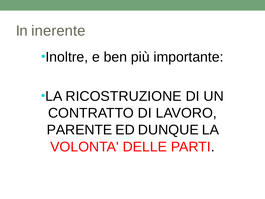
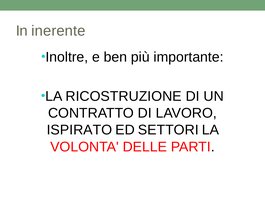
PARENTE: PARENTE -> ISPIRATO (79, 130)
DUNQUE: DUNQUE -> SETTORI (168, 130)
